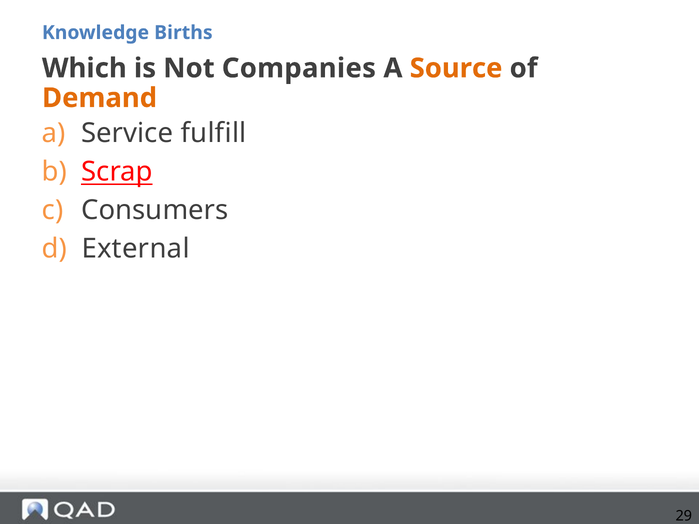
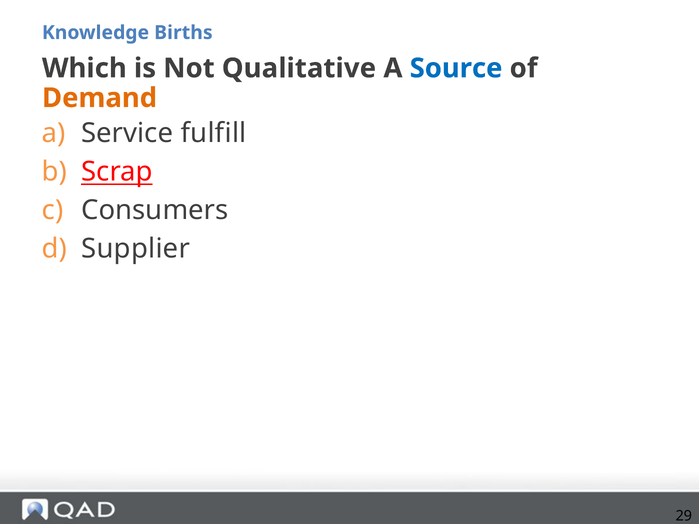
Companies: Companies -> Qualitative (299, 68)
Source colour: orange -> blue (456, 68)
External: External -> Supplier (136, 249)
